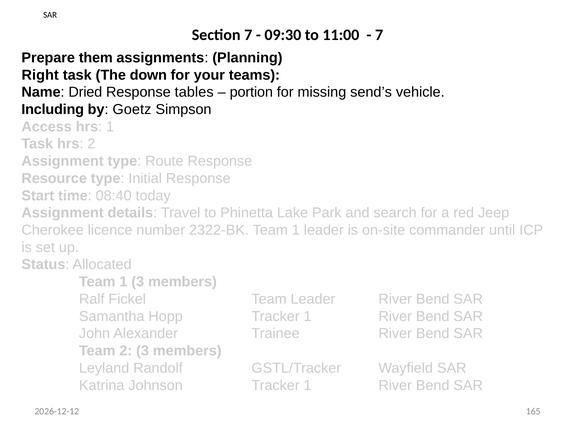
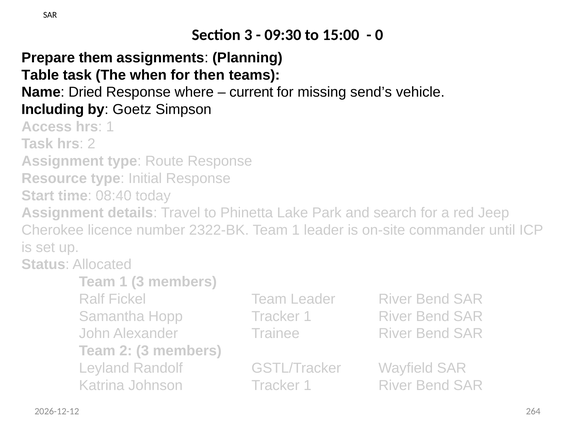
Section 7: 7 -> 3 (248, 35)
11:00: 11:00 -> 15:00 (341, 35)
7: 7 -> 0 (379, 35)
Right: Right -> Table (40, 75)
down: down -> when (148, 75)
your: your -> then (209, 75)
tables: tables -> where (194, 92)
portion: portion -> current (251, 92)
165: 165 -> 264 (533, 412)
